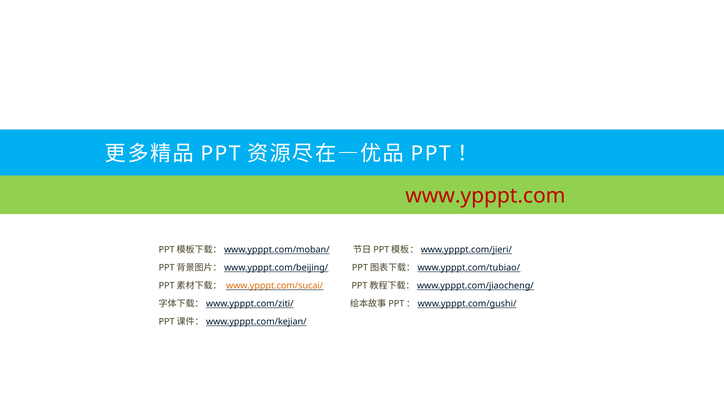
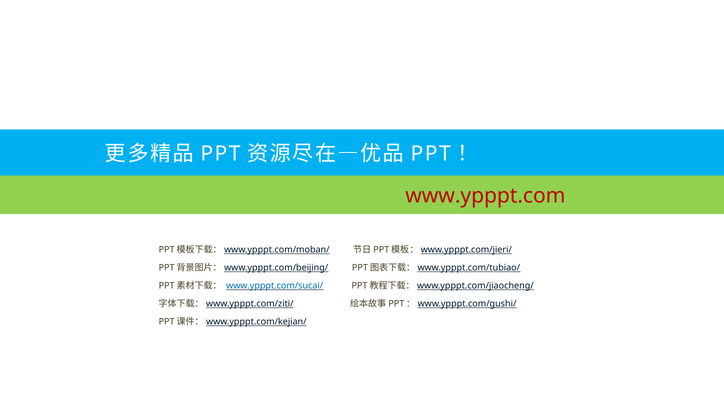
www.ypppt.com/sucai/ colour: orange -> blue (275, 286)
